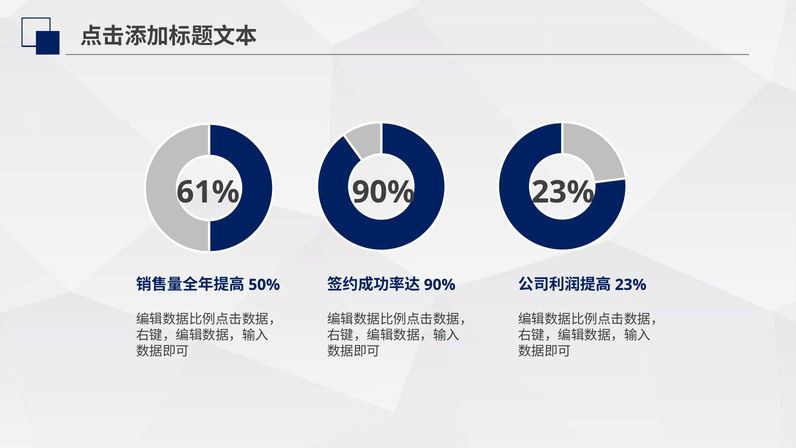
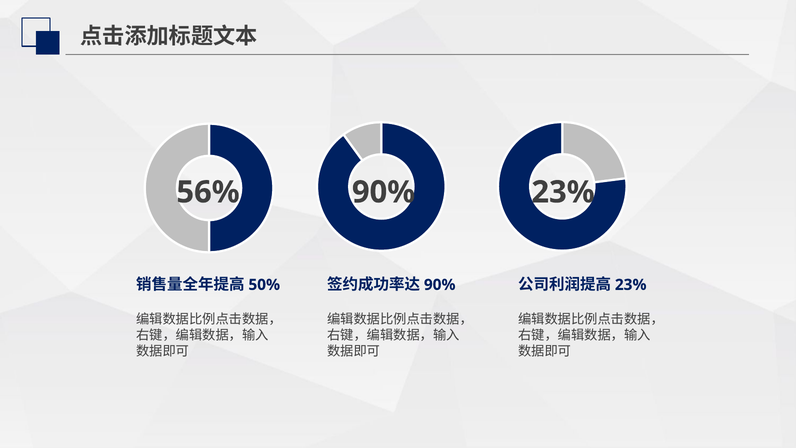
61%: 61% -> 56% (208, 192)
